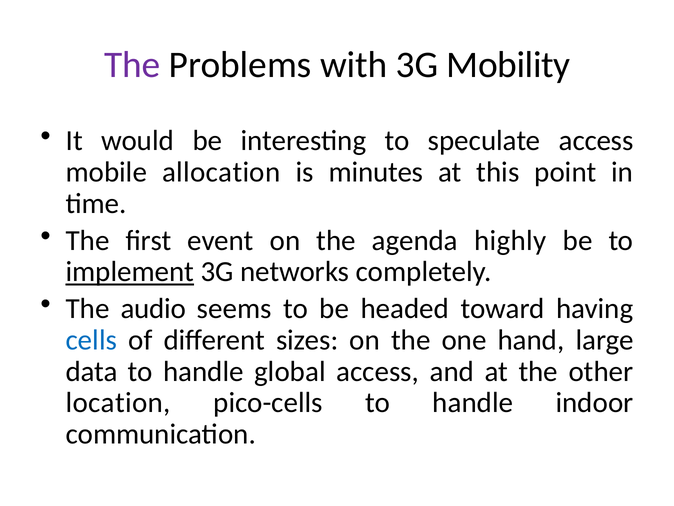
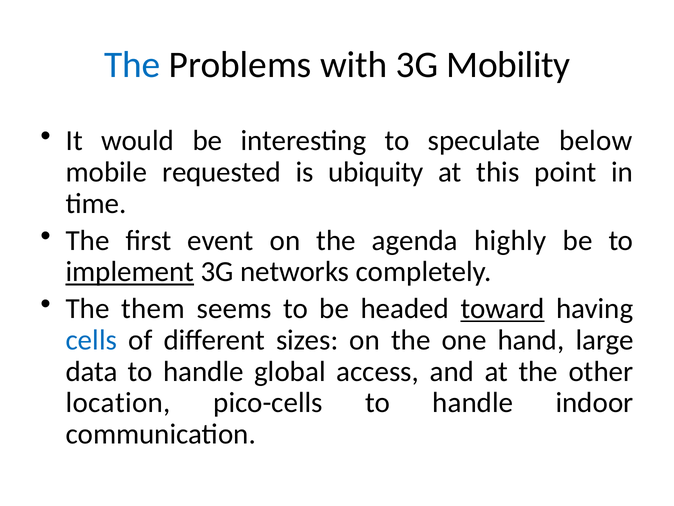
The colour: purple -> blue (132, 65)
speculate access: access -> below (596, 141)
allocation: allocation -> requested (221, 172)
minutes: minutes -> ubiquity (376, 172)
audio: audio -> them (153, 308)
toward underline: none -> present (503, 308)
